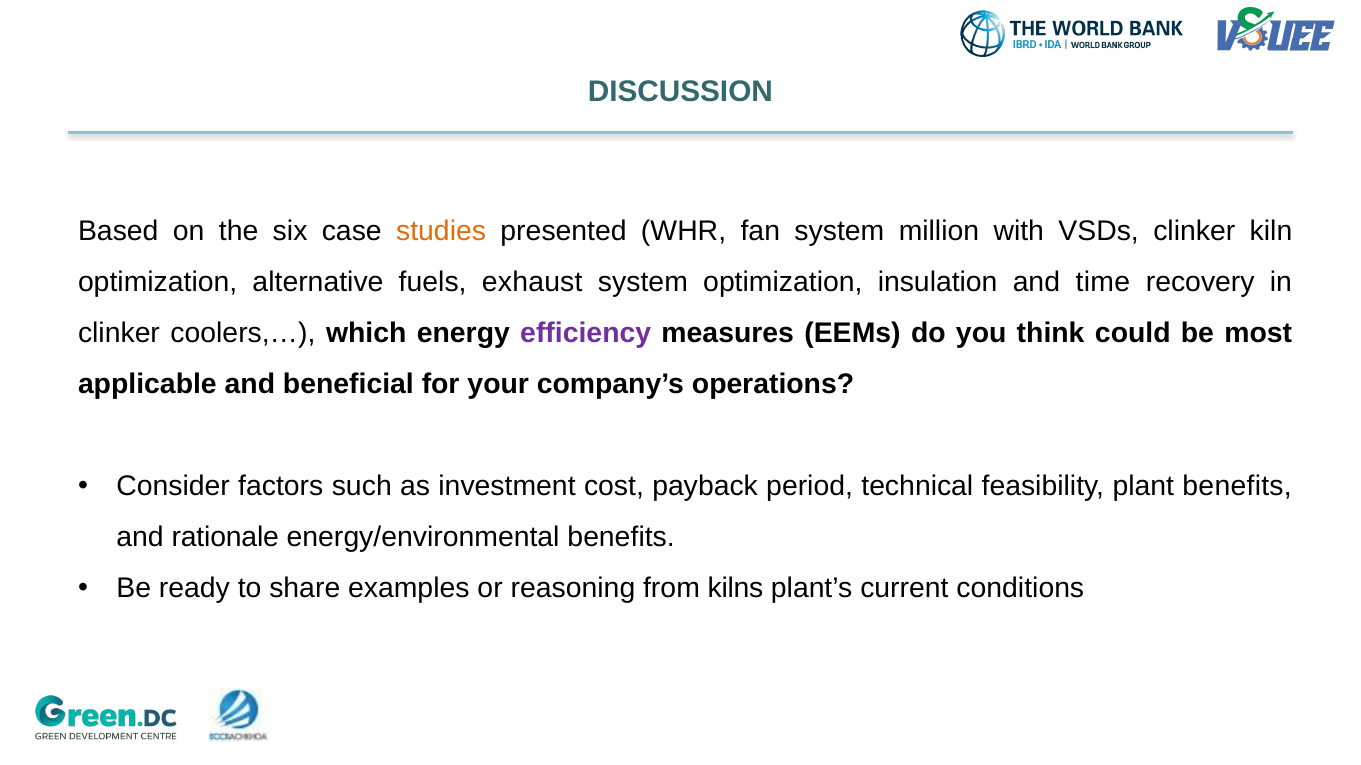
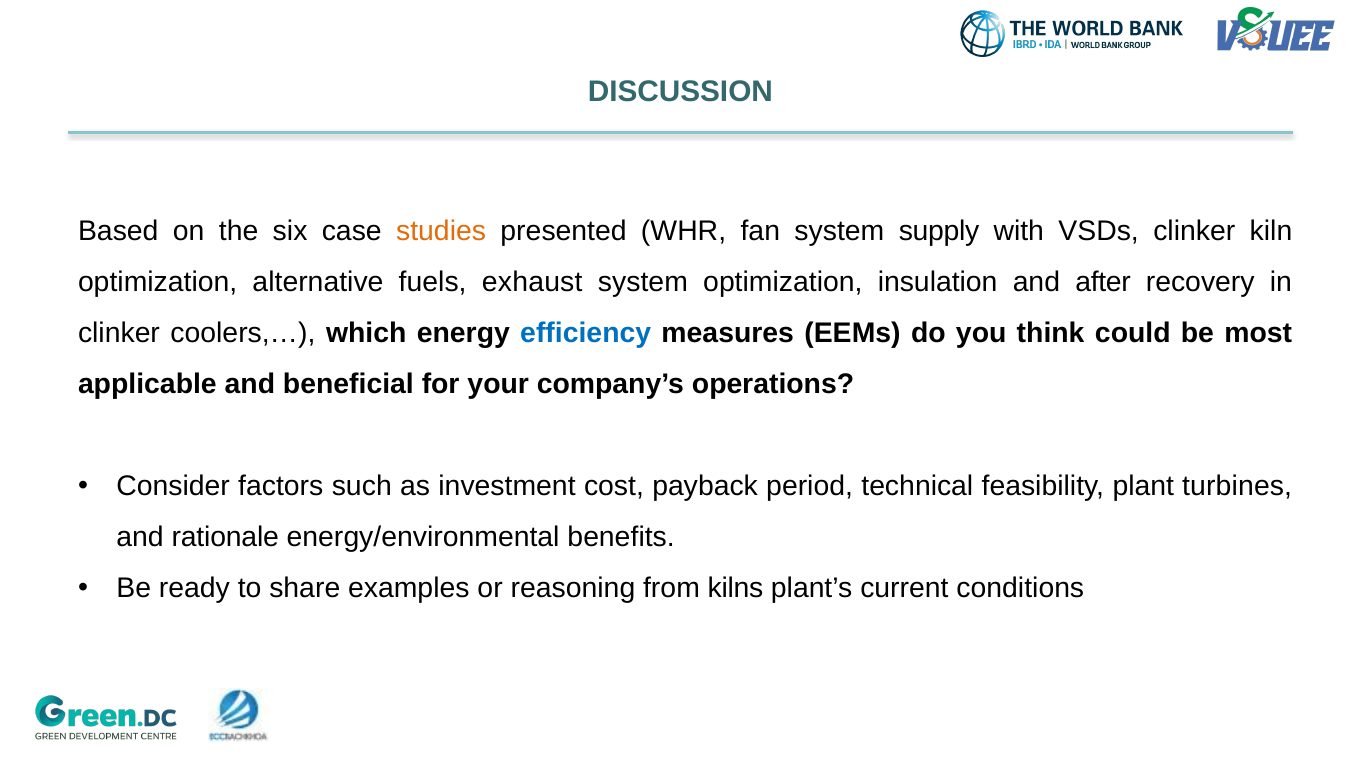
million: million -> supply (939, 232)
time: time -> after (1103, 283)
efficiency colour: purple -> blue (586, 334)
plant benefits: benefits -> turbines (1237, 487)
